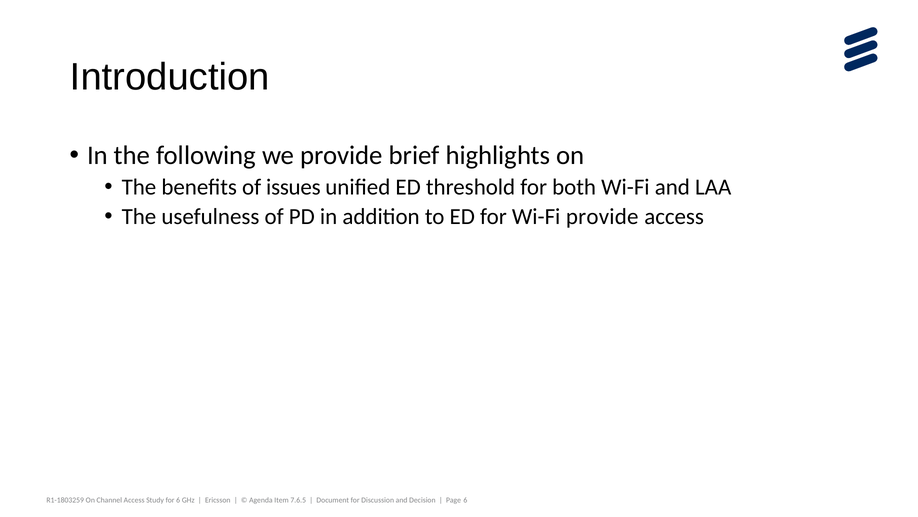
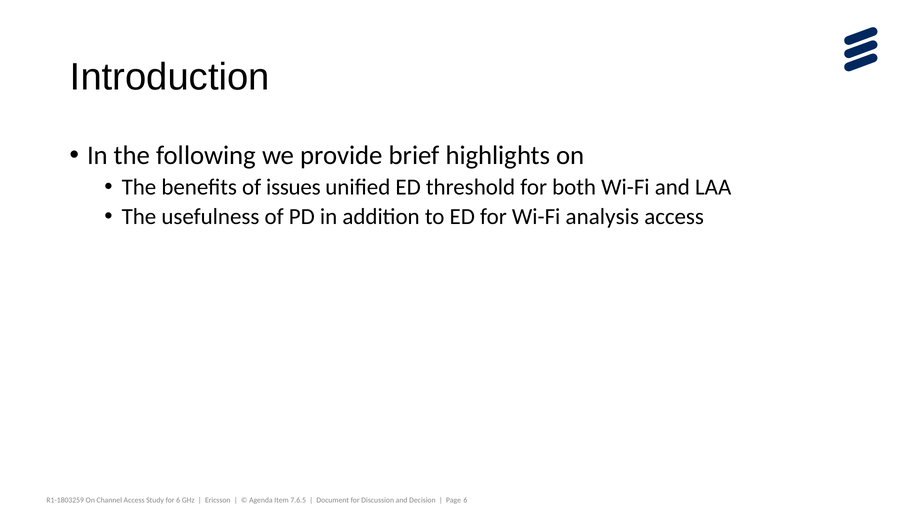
Wi-Fi provide: provide -> analysis (602, 216)
